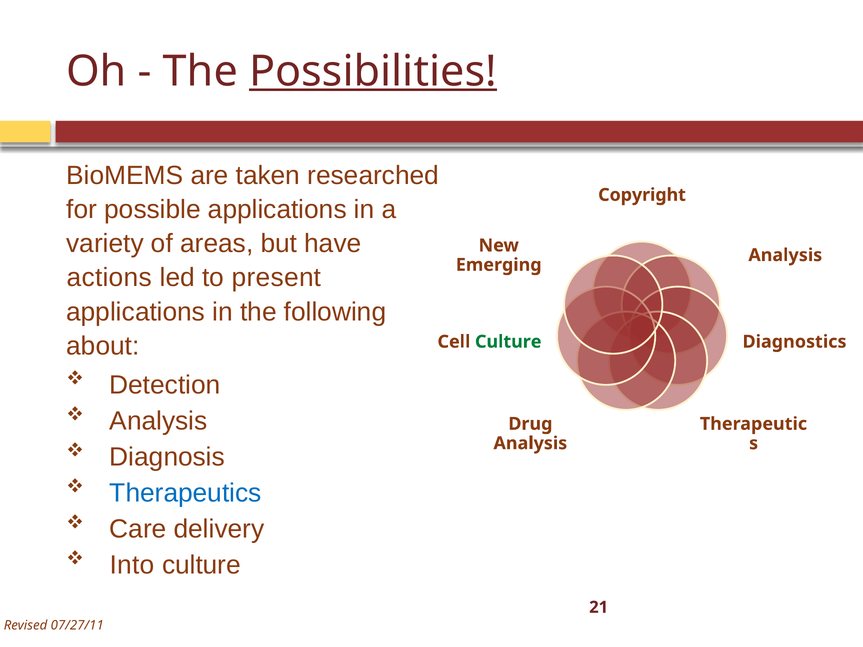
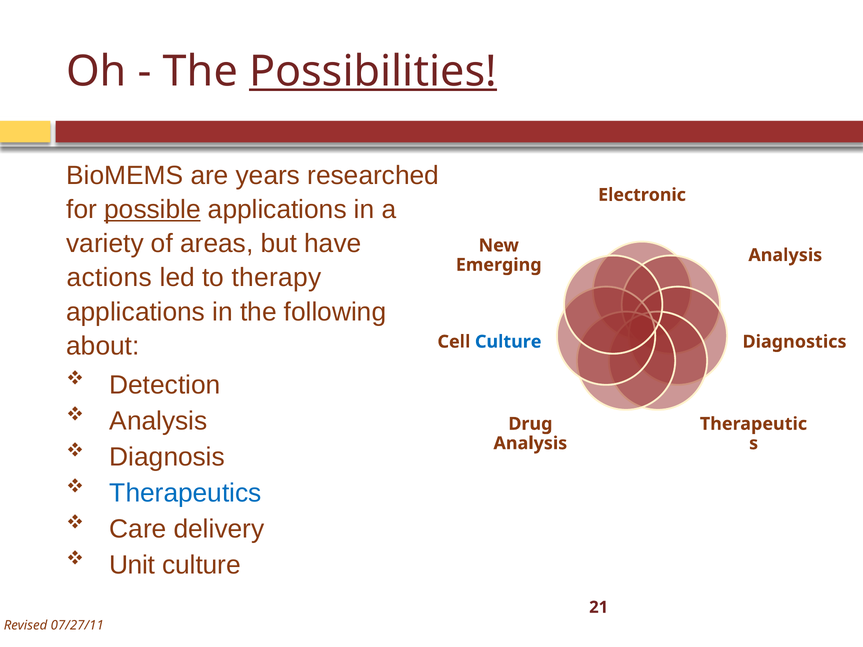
taken: taken -> years (268, 175)
Copyright: Copyright -> Electronic (642, 195)
possible underline: none -> present (152, 210)
present: present -> therapy (276, 278)
Culture colour: green -> blue (508, 342)
Into: Into -> Unit (132, 565)
